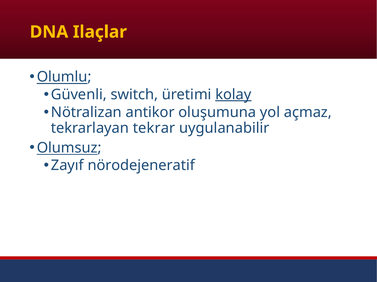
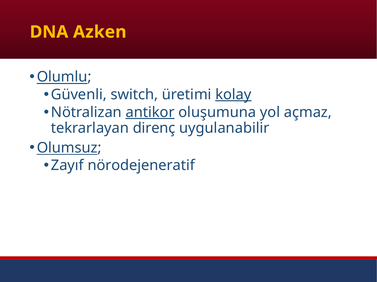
Ilaçlar: Ilaçlar -> Azken (100, 32)
antikor underline: none -> present (150, 113)
tekrar: tekrar -> direnç (154, 128)
